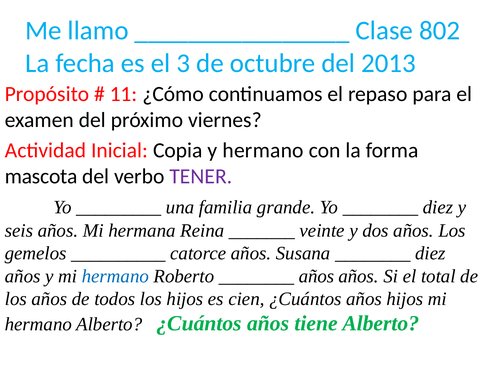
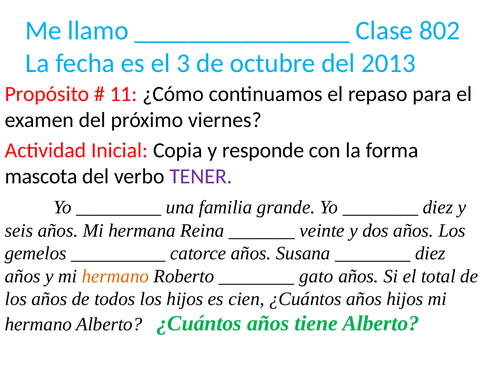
y hermano: hermano -> responde (263, 150)
hermano colour: blue -> orange (115, 276)
años: años -> gato (316, 276)
